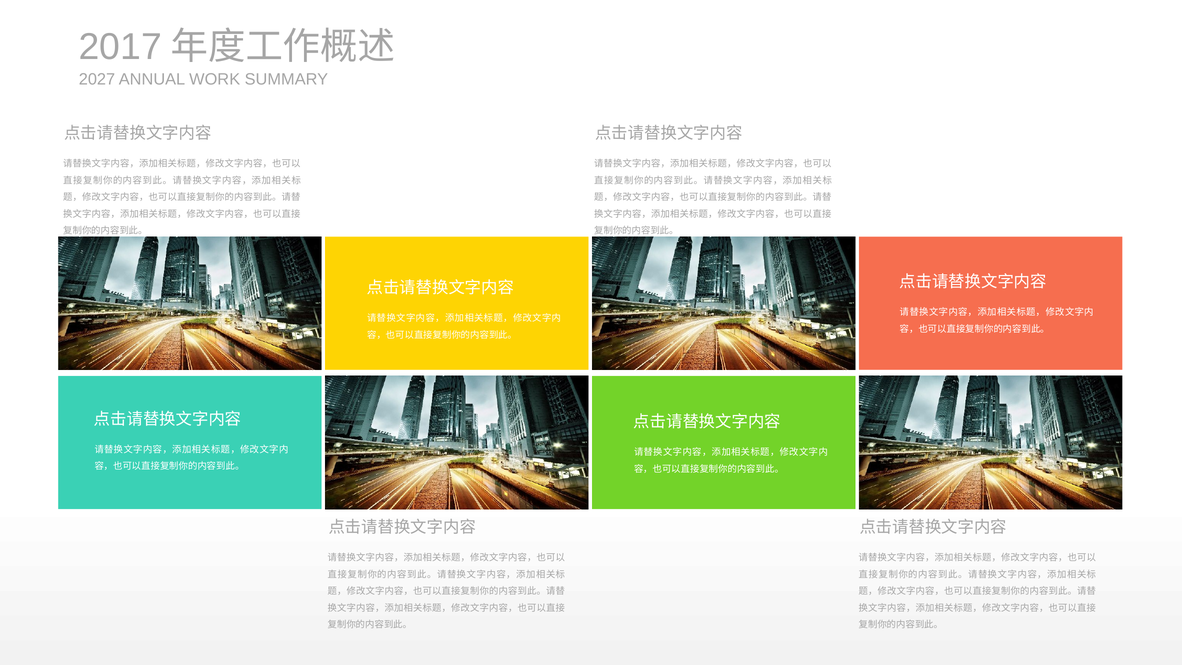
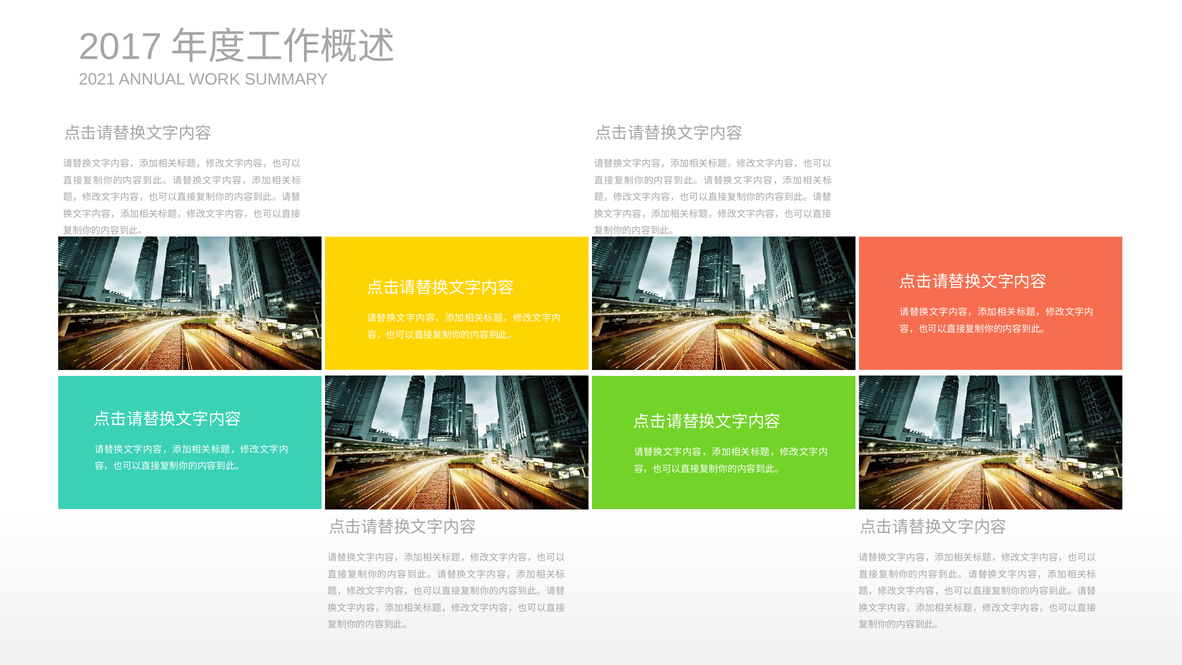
2027: 2027 -> 2021 (97, 79)
